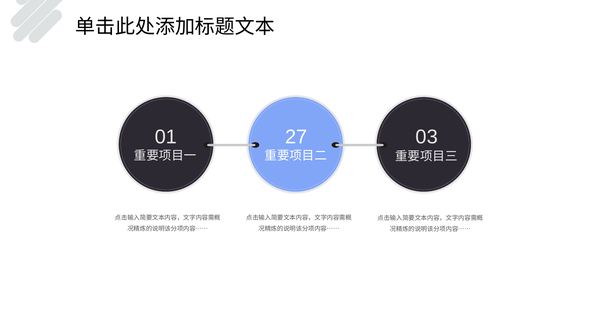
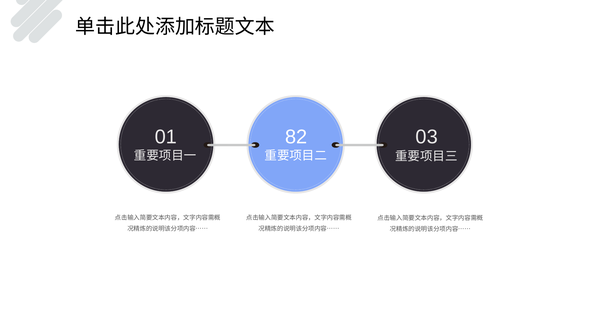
27: 27 -> 82 (296, 137)
